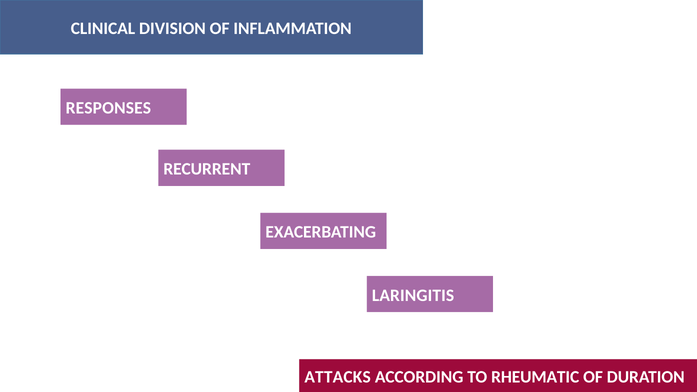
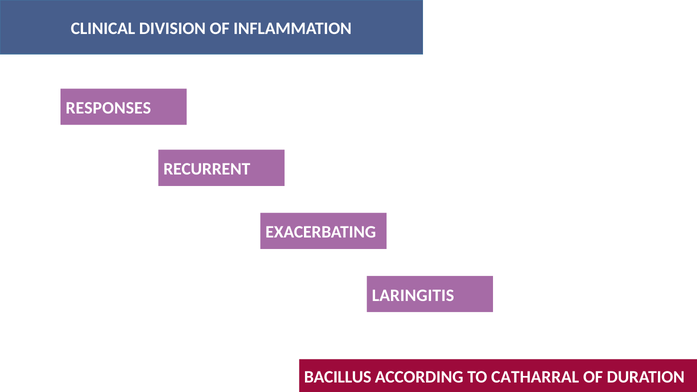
ATTACKS: ATTACKS -> BACILLUS (338, 377)
RHEUMATIC: RHEUMATIC -> CATHARRAL (535, 377)
